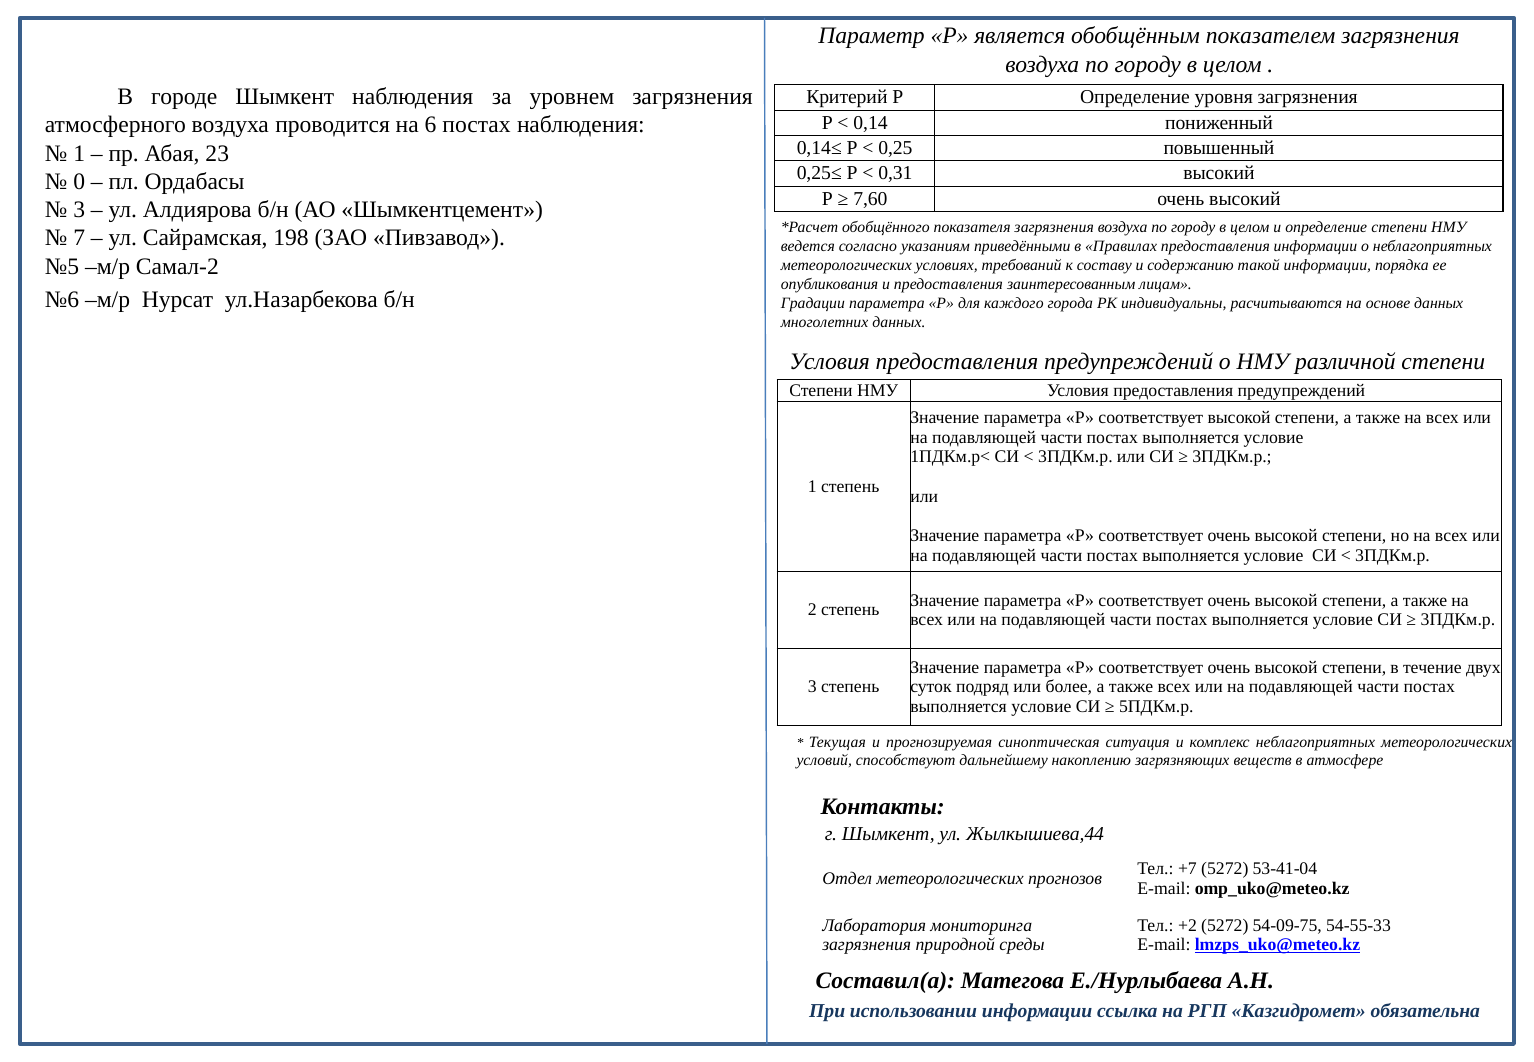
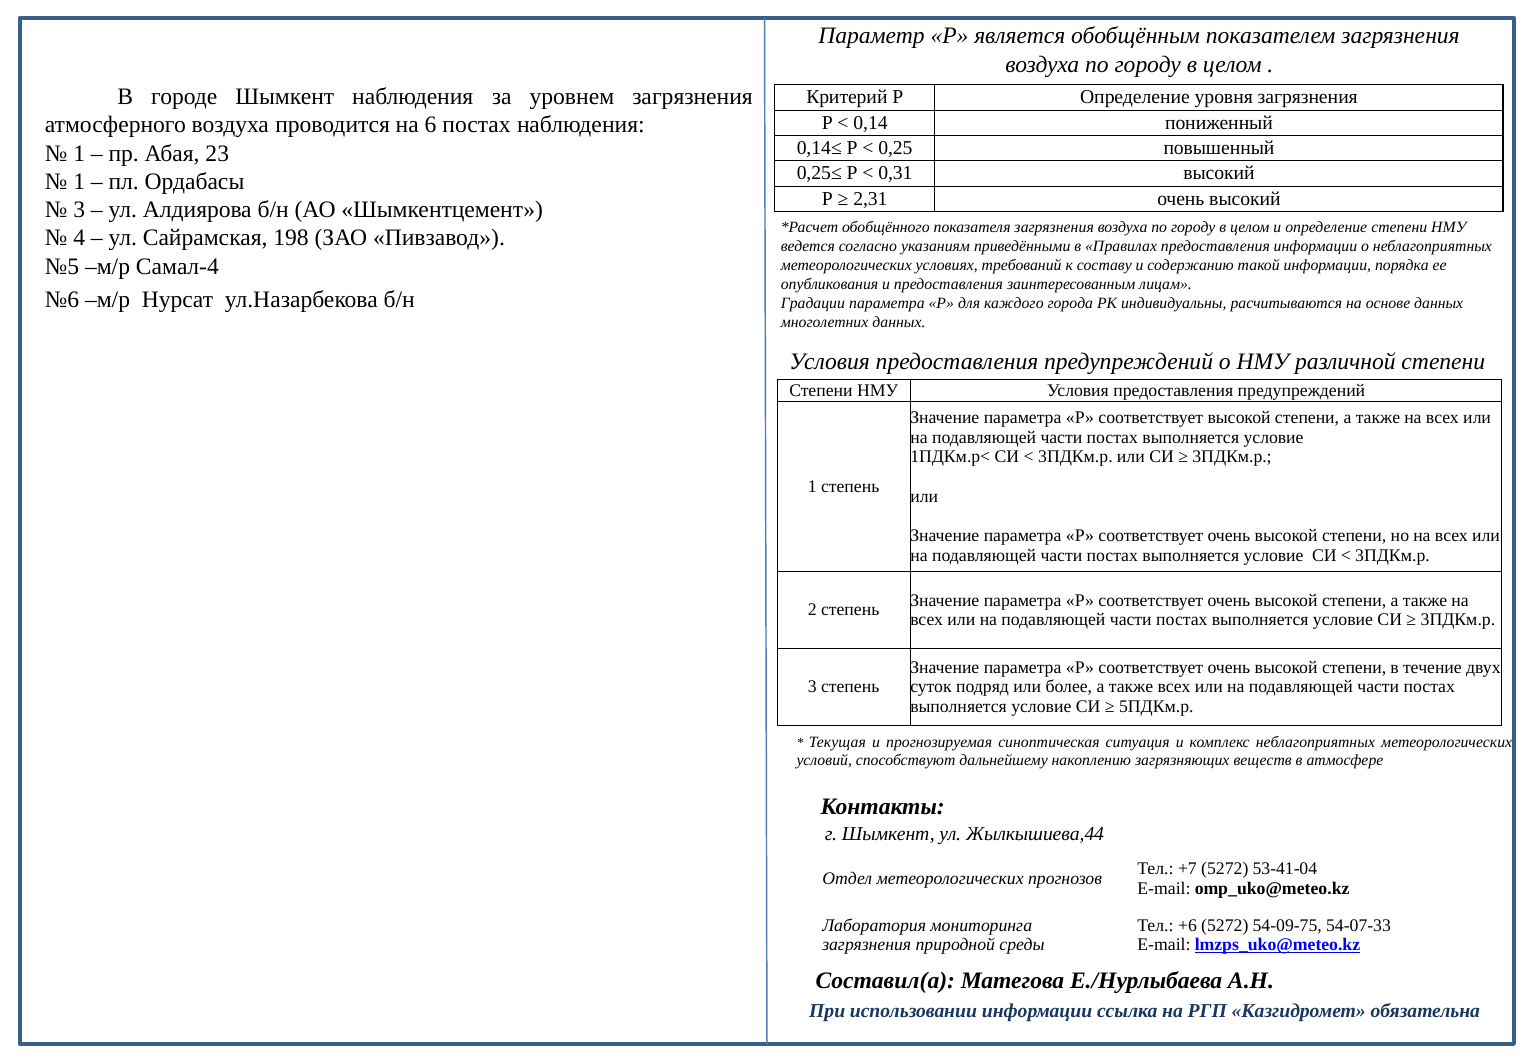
0: 0 -> 1 (79, 182)
7,60: 7,60 -> 2,31 (870, 199)
7: 7 -> 4 (79, 238)
Самал-2: Самал-2 -> Самал-4 (177, 266)
+2: +2 -> +6 (1187, 925)
54-55-33: 54-55-33 -> 54-07-33 (1359, 925)
